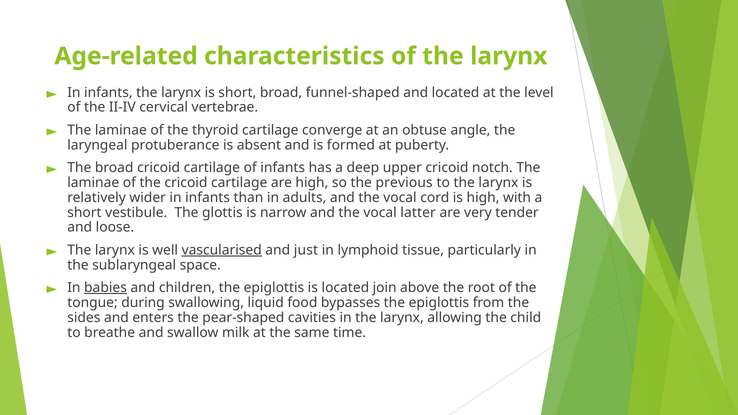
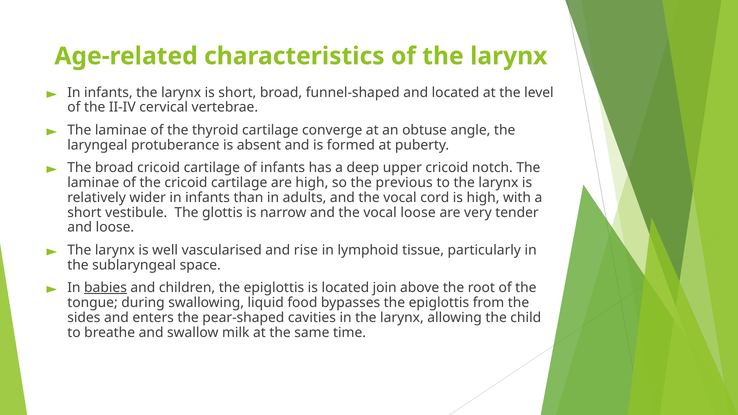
vocal latter: latter -> loose (418, 213)
vascularised underline: present -> none (222, 250)
just: just -> rise (306, 250)
